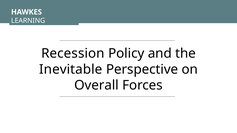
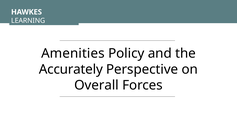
Recession: Recession -> Amenities (73, 53)
Inevitable: Inevitable -> Accurately (71, 69)
